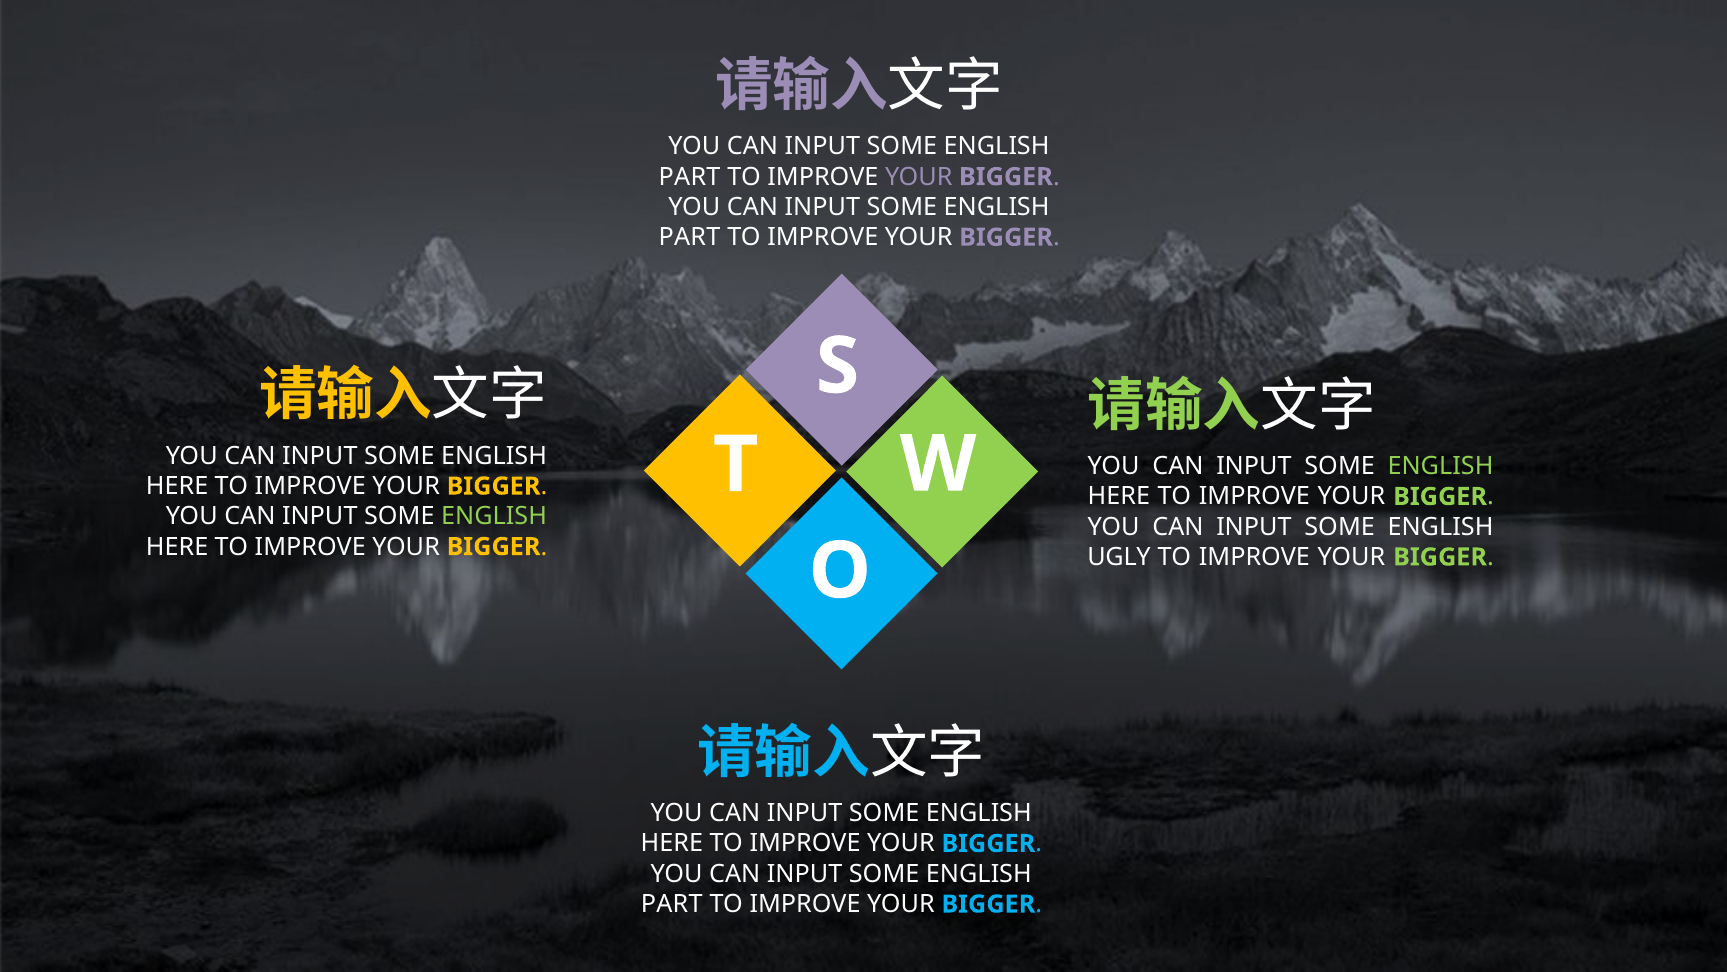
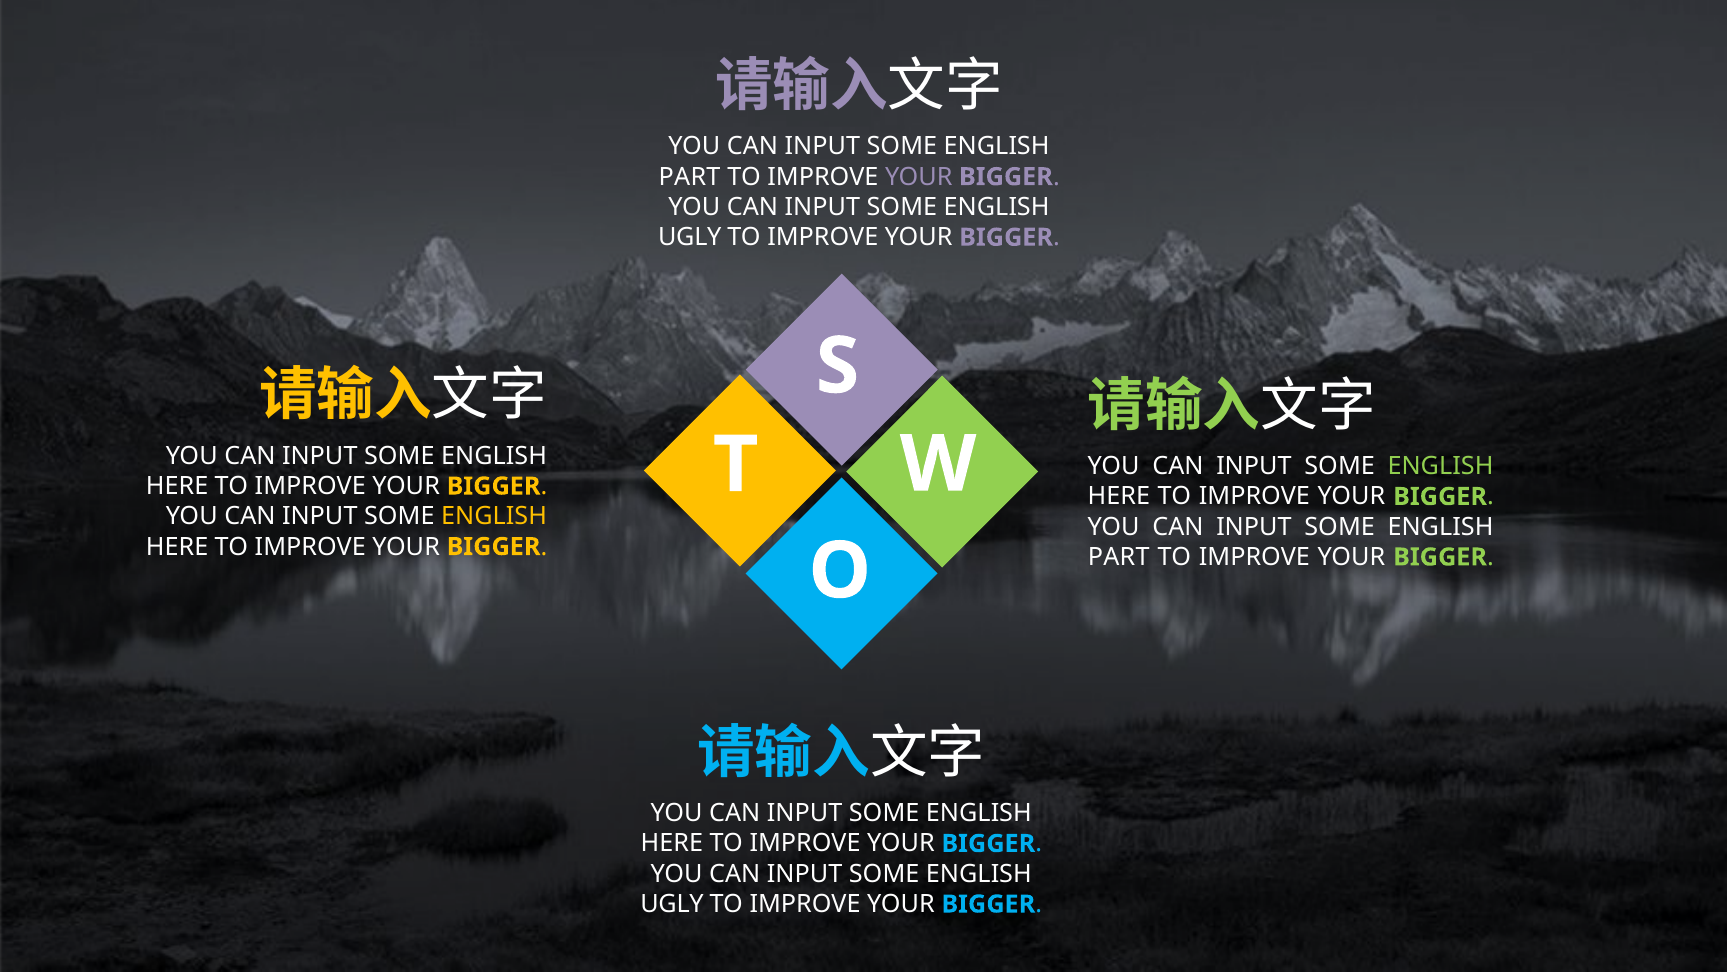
PART: PART -> UGLY (690, 237)
ENGLISH colour: light green -> yellow (494, 516)
UGLY: UGLY -> PART (1119, 557)
PART: PART -> UGLY (672, 904)
